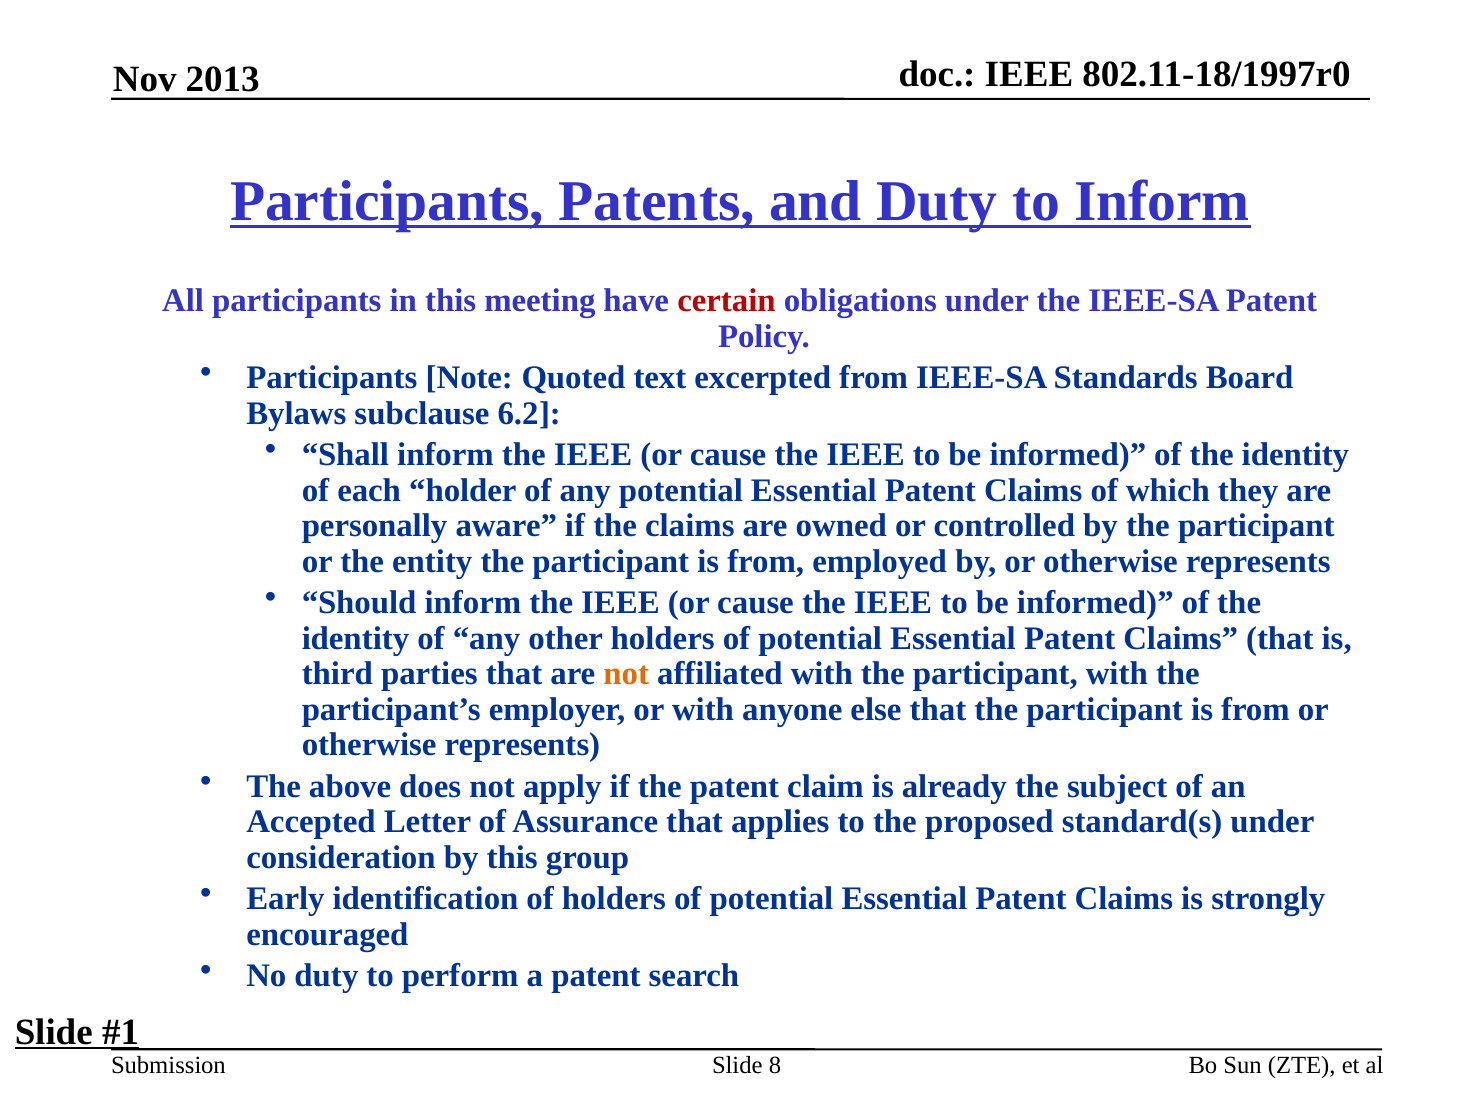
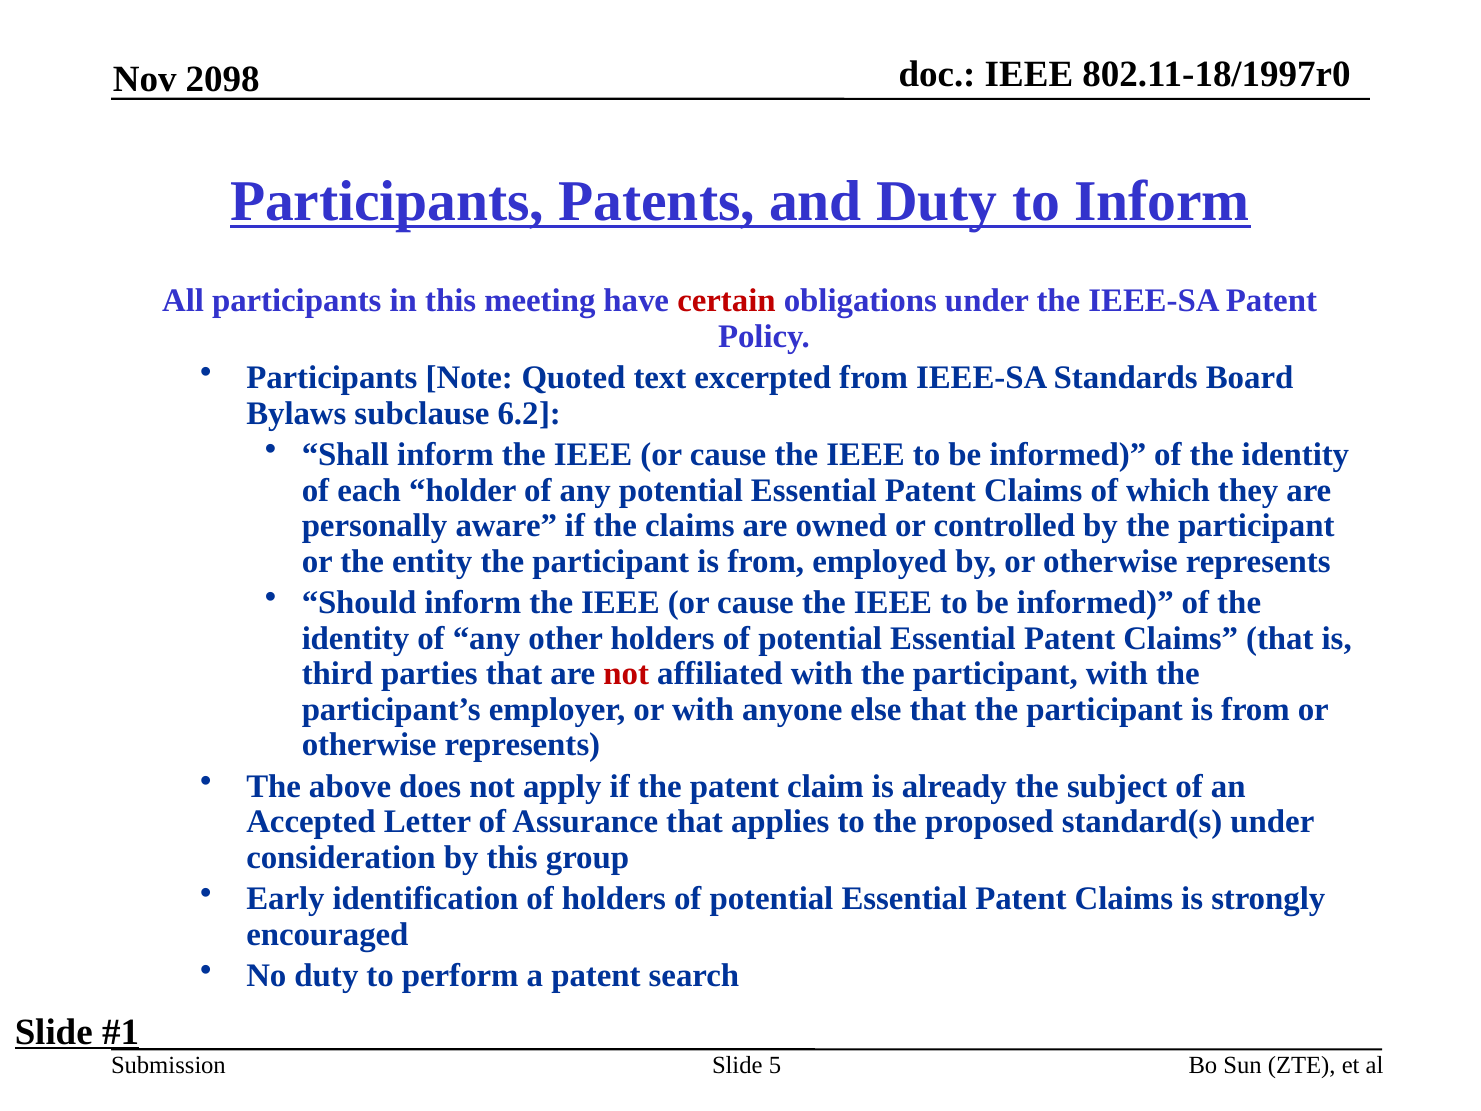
2013: 2013 -> 2098 (223, 79)
not colour: orange -> red (626, 674)
8: 8 -> 5 (775, 1065)
